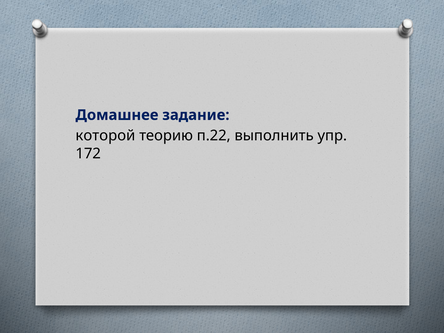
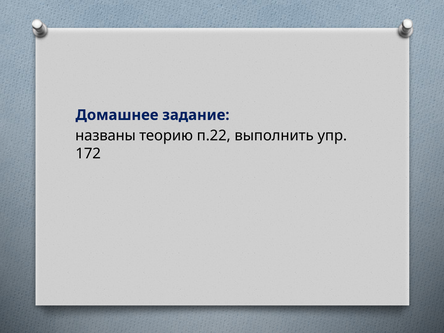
которой: которой -> названы (106, 136)
